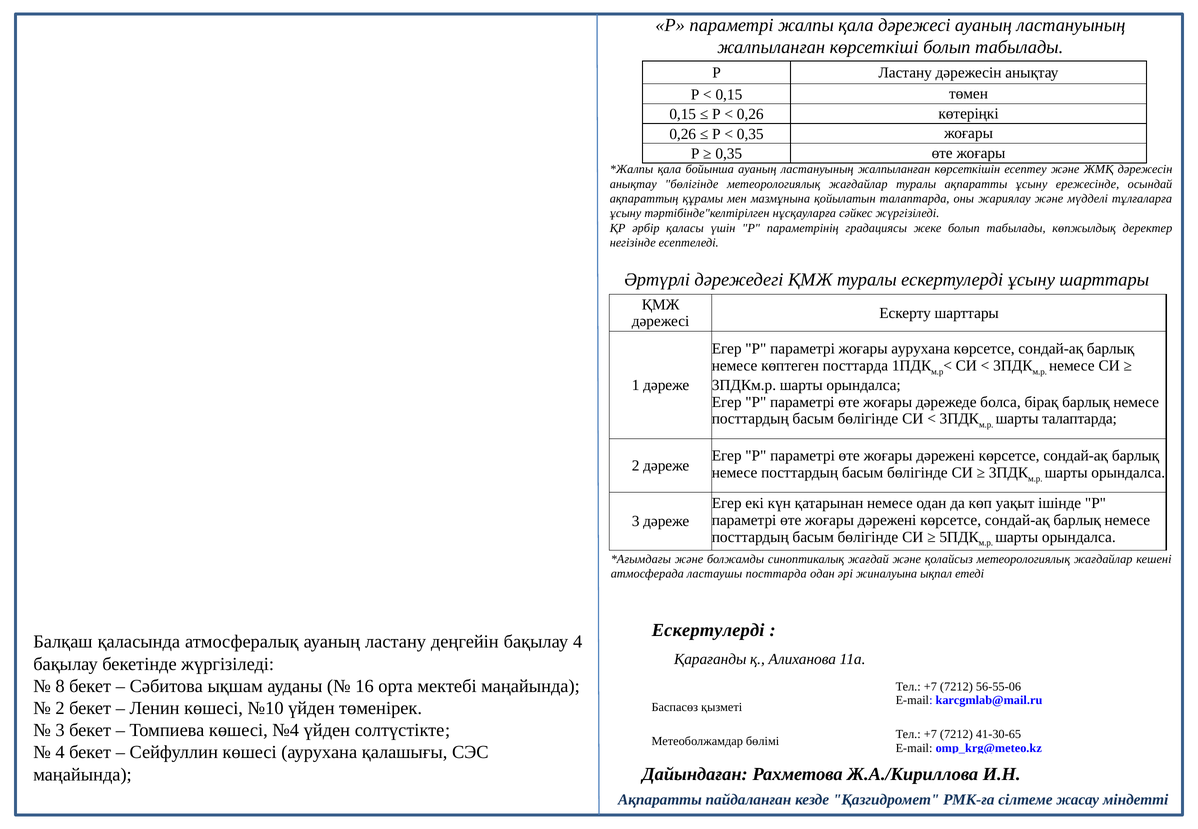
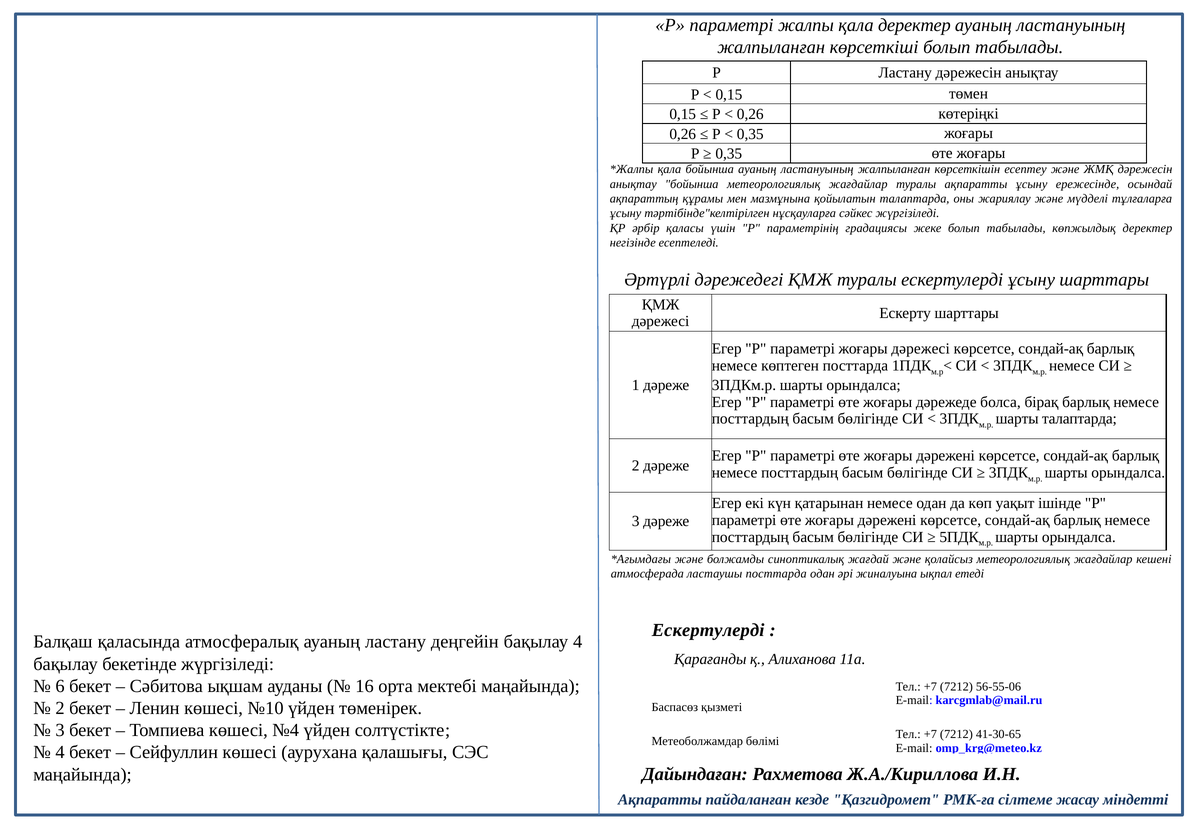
қала дәрежесі: дәрежесі -> деректер (914, 25)
анықтау бөлігінде: бөлігінде -> бойынша (692, 184)
жоғары аурухана: аурухана -> дәрежесі (921, 349)
8: 8 -> 6 (60, 686)
